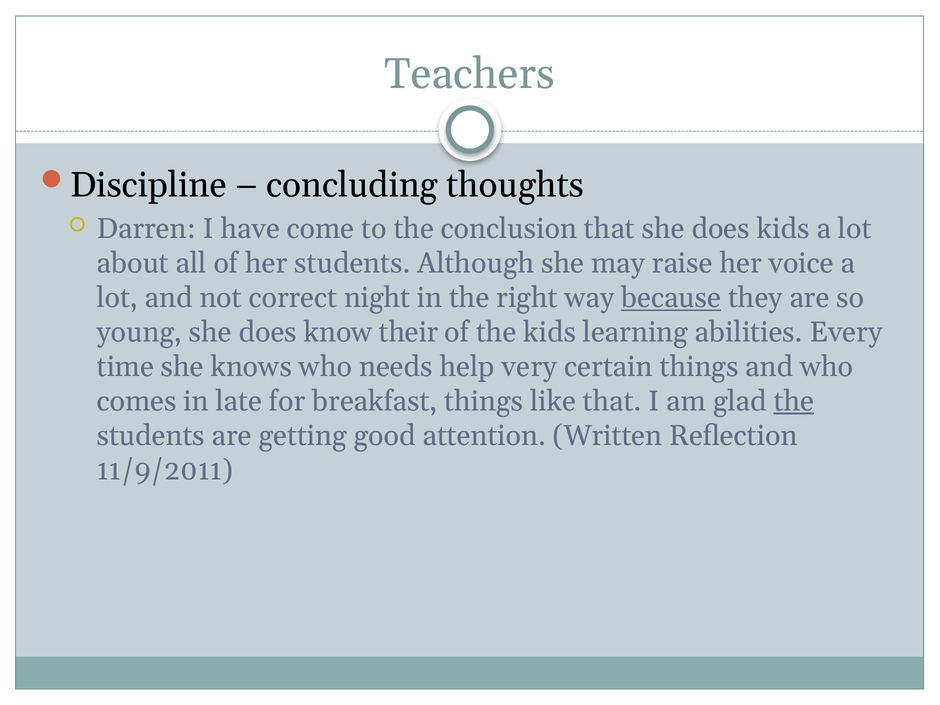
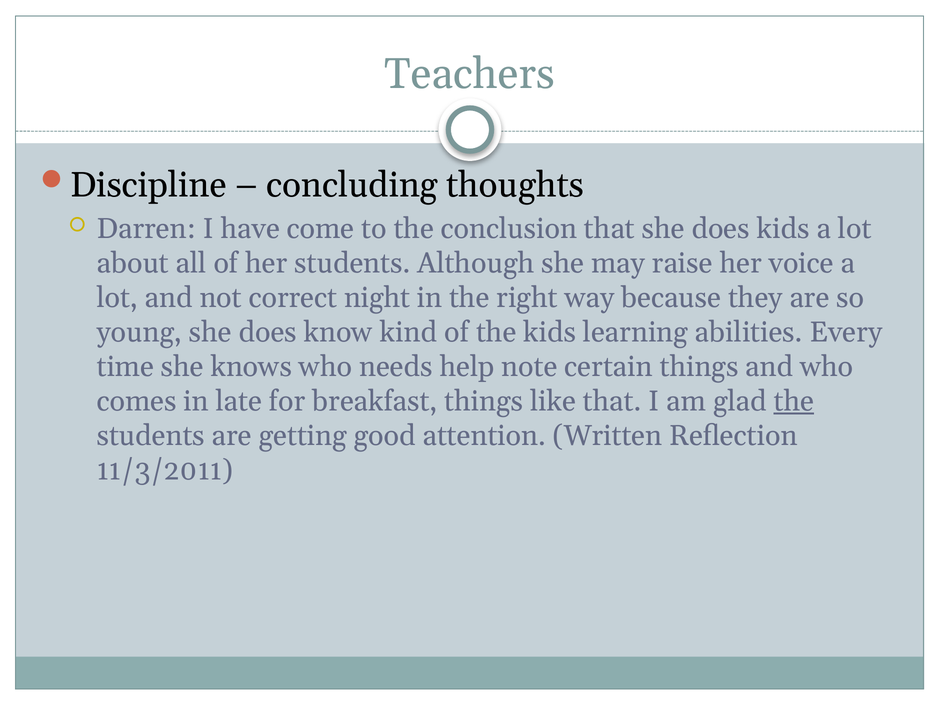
because underline: present -> none (671, 298)
their: their -> kind (408, 332)
very: very -> note (530, 367)
11/9/2011: 11/9/2011 -> 11/3/2011 (165, 470)
